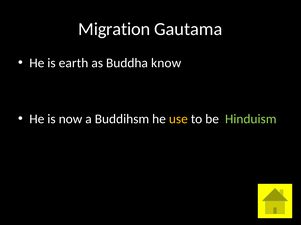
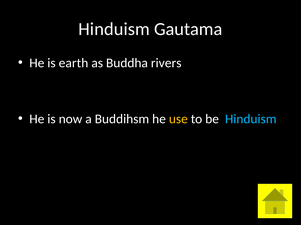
Migration: Migration -> Hinduism (114, 29)
know: know -> rivers (166, 63)
Hinduism colour: light green -> light blue (251, 119)
